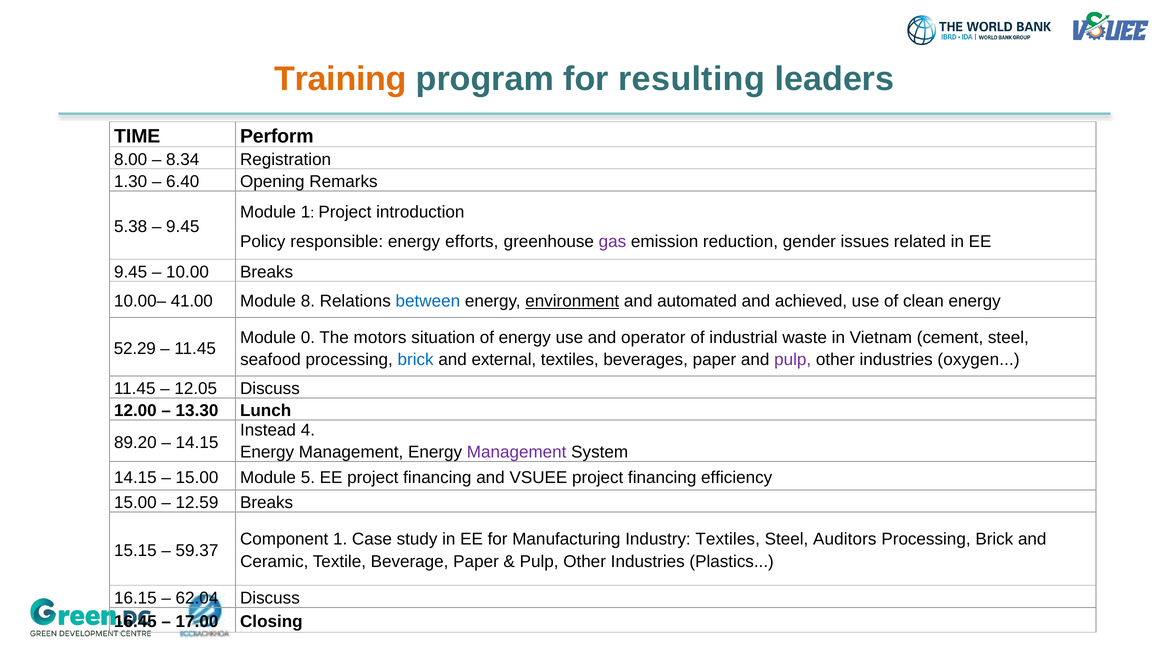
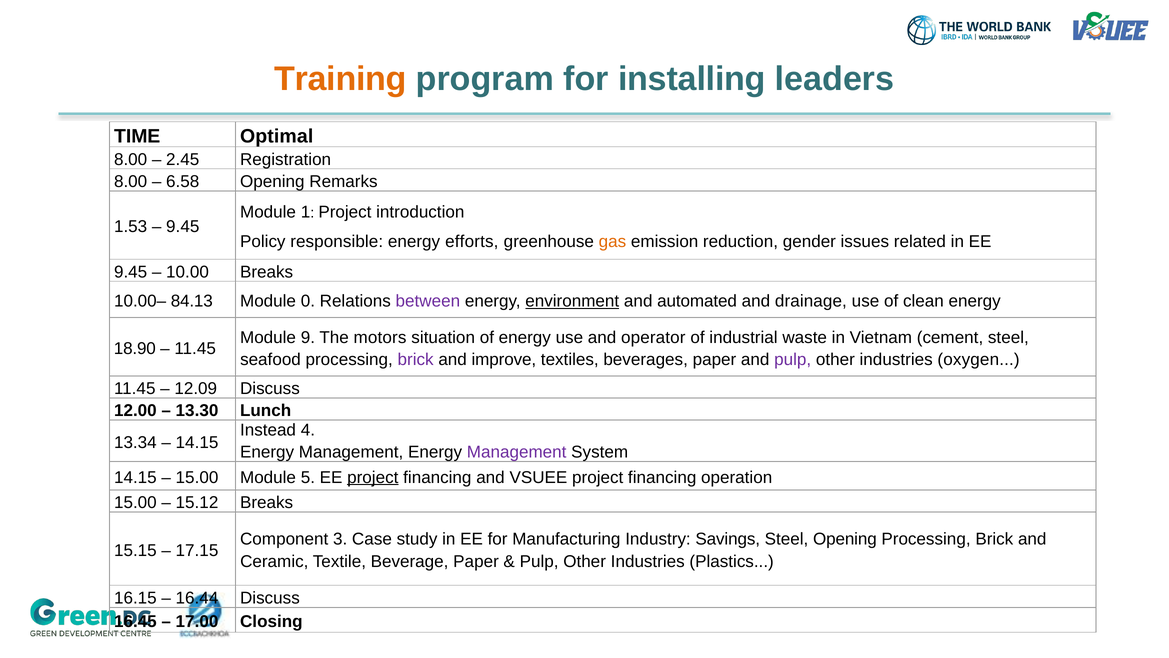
resulting: resulting -> installing (692, 79)
Perform: Perform -> Optimal (277, 136)
8.34: 8.34 -> 2.45 (183, 159)
1.30: 1.30 -> 8.00 (131, 181)
6.40: 6.40 -> 6.58 (183, 181)
5.38: 5.38 -> 1.53 (131, 227)
gas colour: purple -> orange (612, 241)
41.00: 41.00 -> 84.13 (192, 301)
8: 8 -> 0 (308, 301)
between colour: blue -> purple (428, 301)
achieved: achieved -> drainage (811, 301)
0: 0 -> 9 (308, 337)
52.29: 52.29 -> 18.90 (135, 348)
brick colour: blue -> purple (416, 359)
external: external -> improve (504, 359)
12.05: 12.05 -> 12.09 (196, 388)
89.20: 89.20 -> 13.34 (135, 442)
project underline: none -> present (373, 477)
efficiency: efficiency -> operation (737, 477)
12.59: 12.59 -> 15.12 (197, 502)
Component 1: 1 -> 3 (340, 539)
Industry Textiles: Textiles -> Savings (728, 539)
Steel Auditors: Auditors -> Opening (845, 539)
59.37: 59.37 -> 17.15 (197, 550)
62.04: 62.04 -> 16.44 (197, 598)
